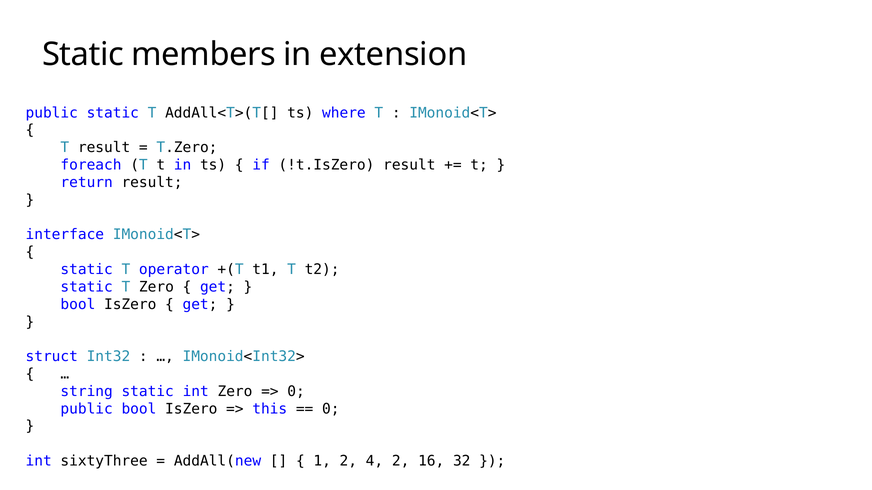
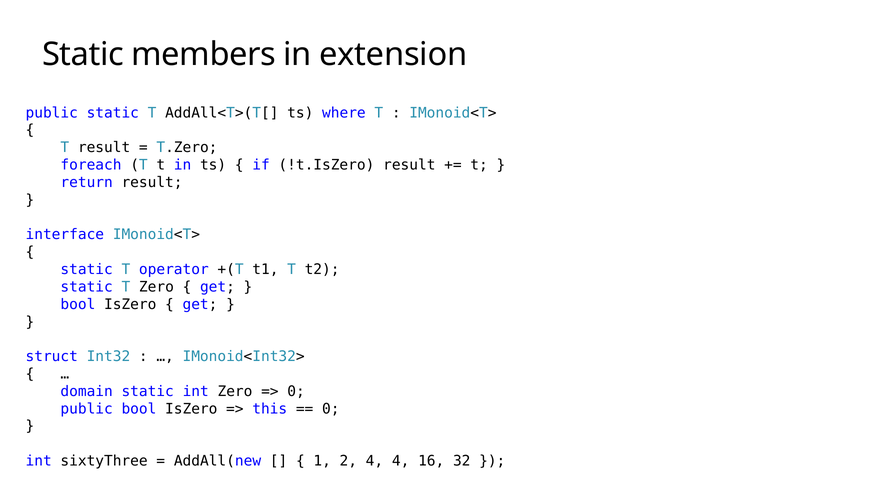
string: string -> domain (87, 392)
4 2: 2 -> 4 (401, 461)
